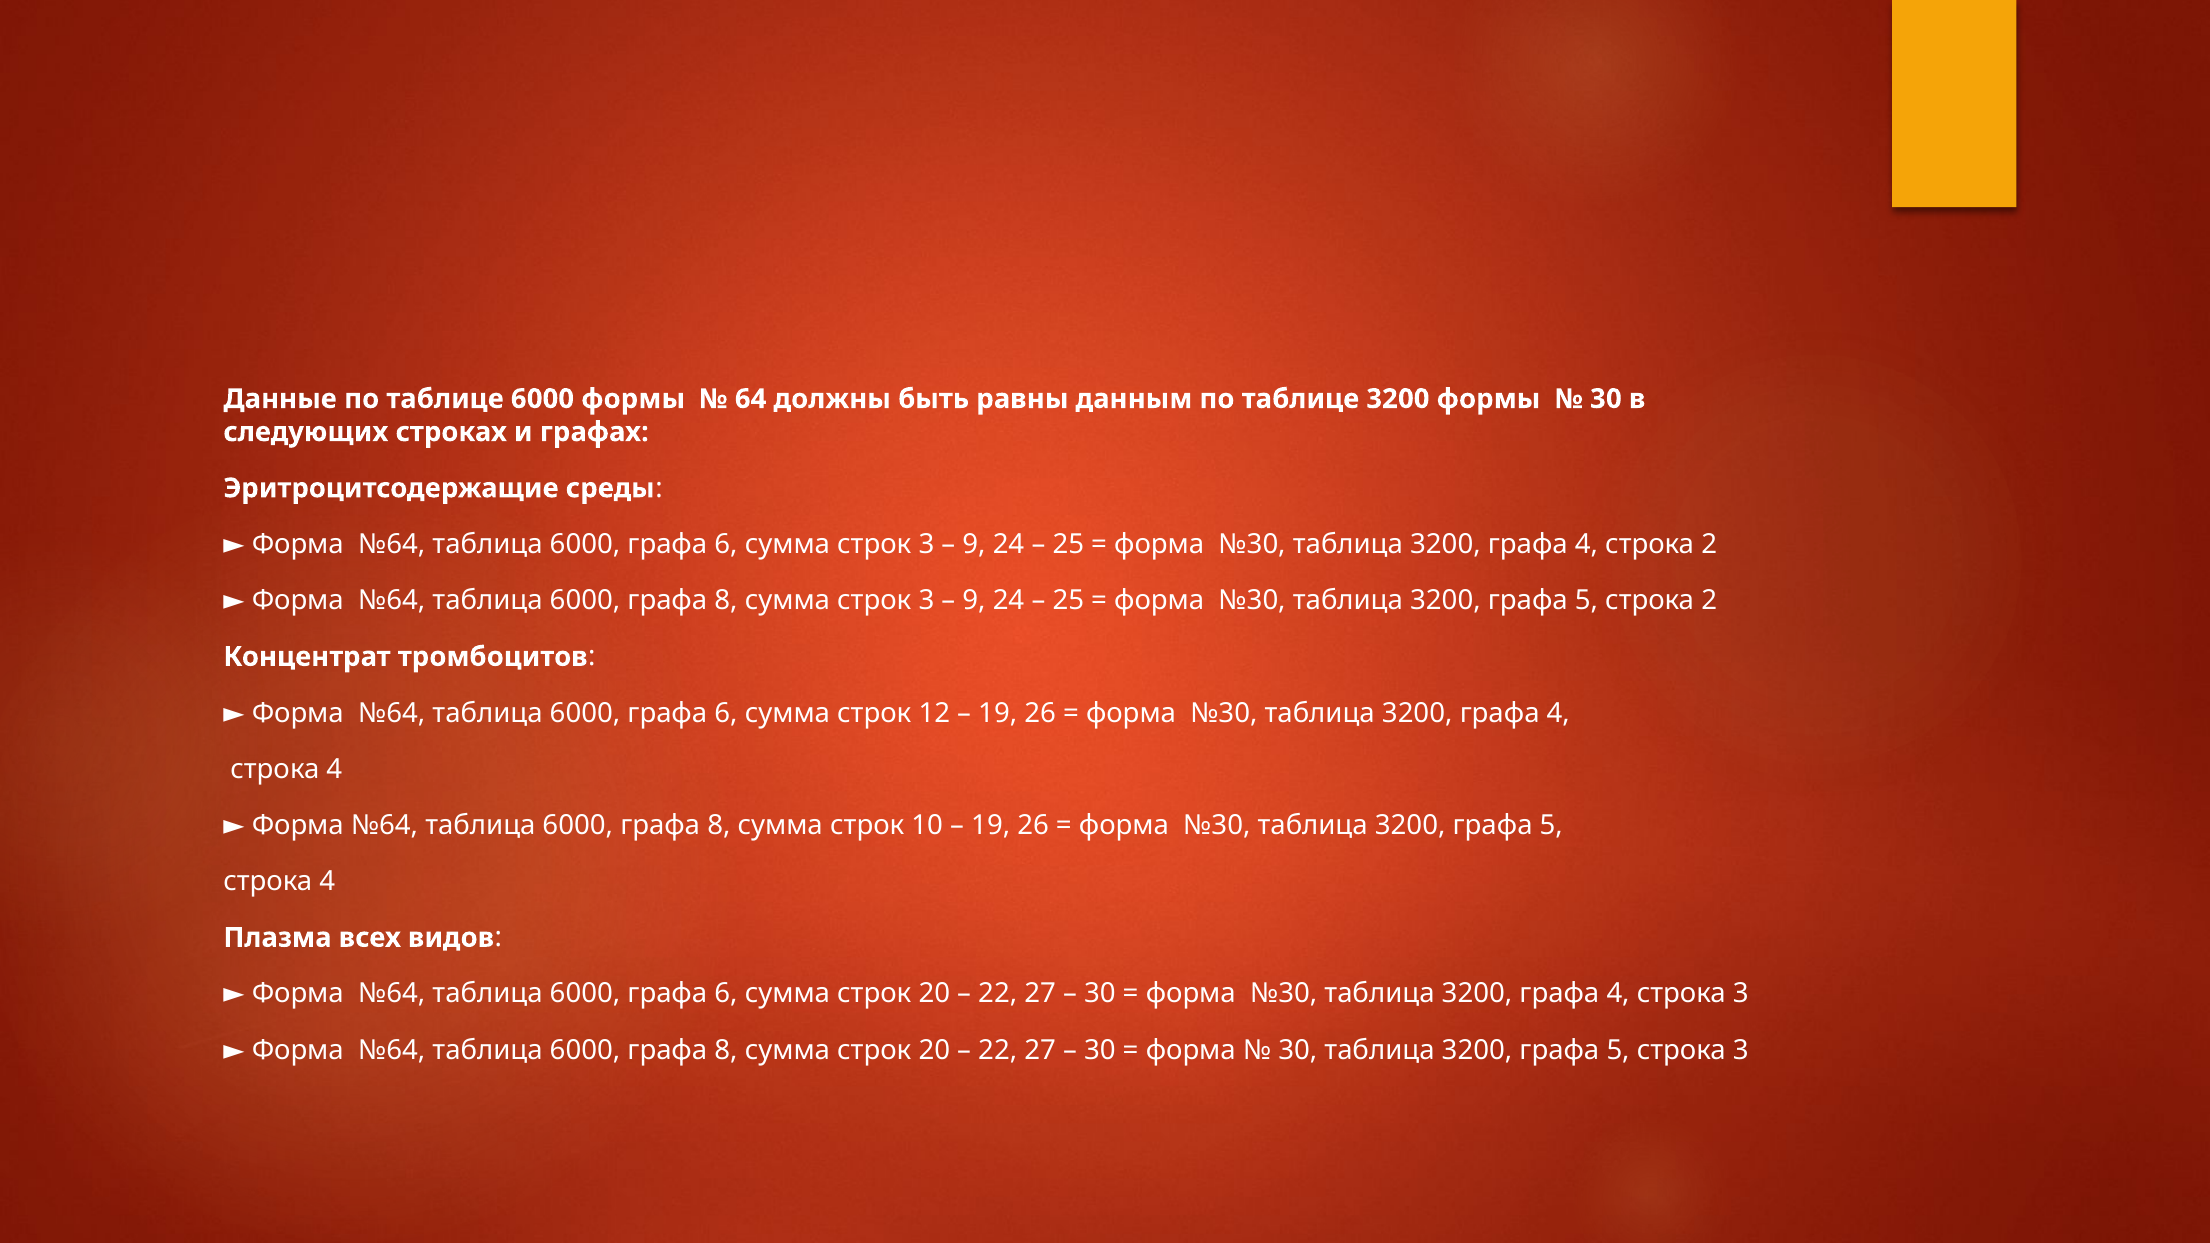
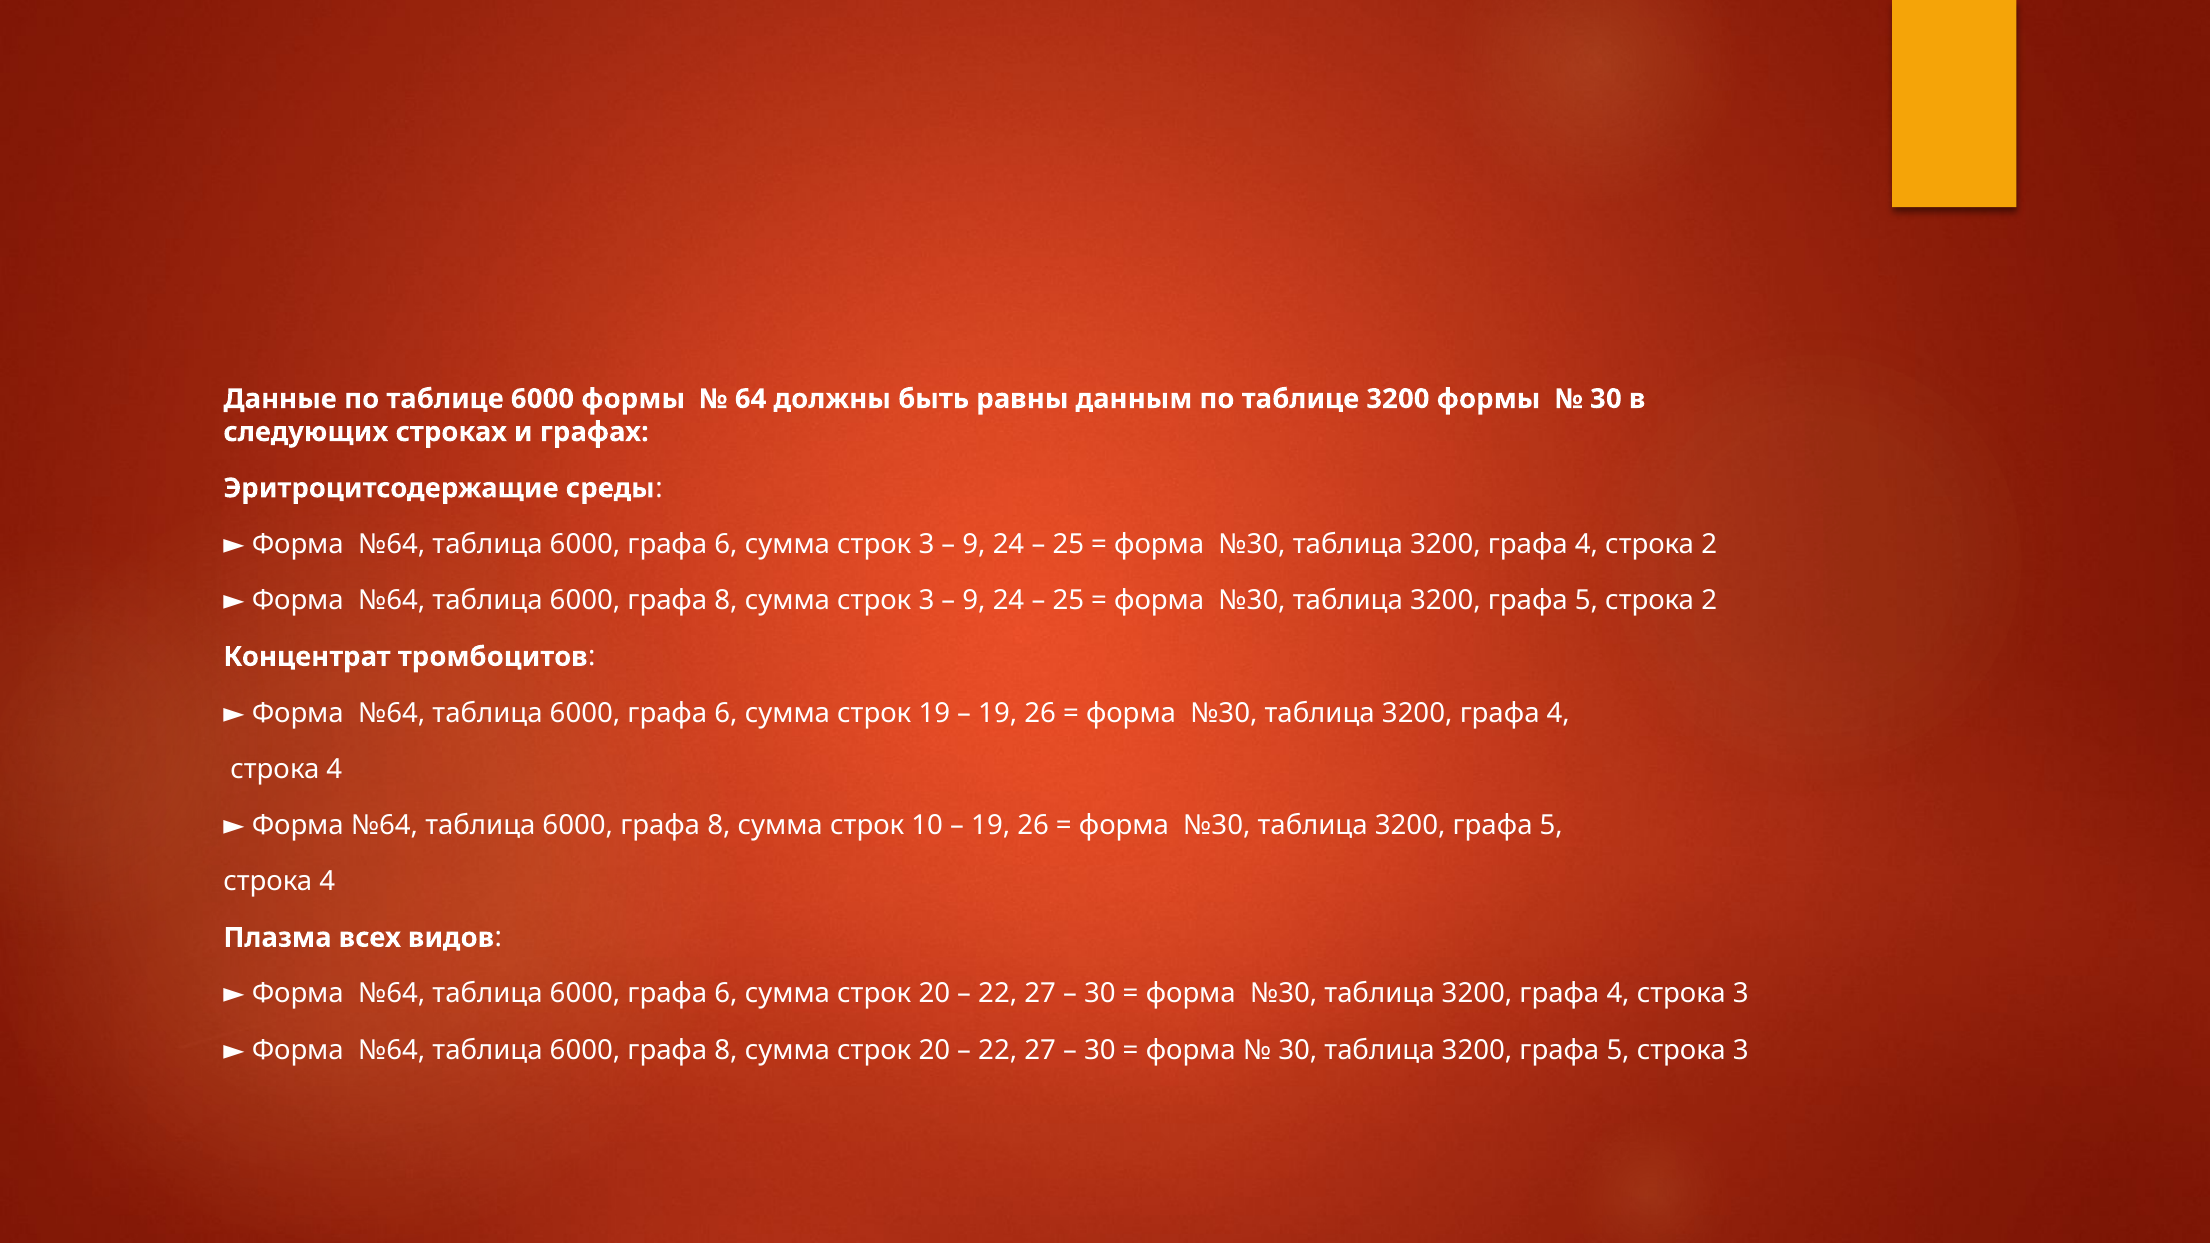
строк 12: 12 -> 19 (934, 713)
